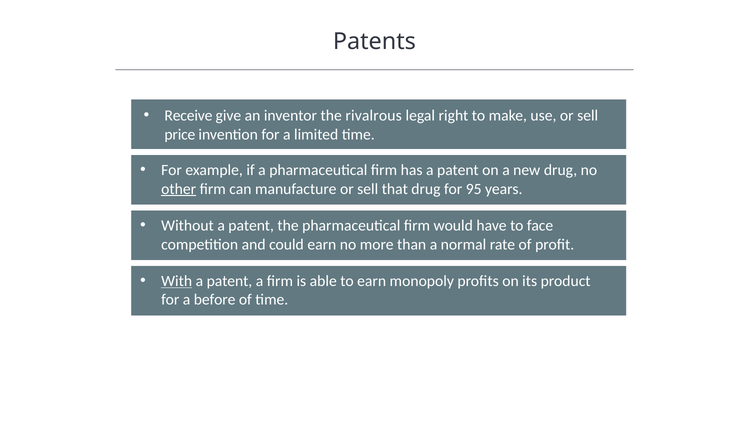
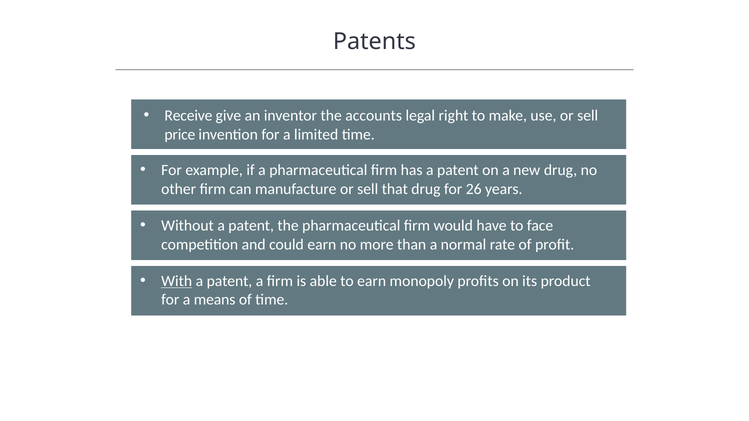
rivalrous: rivalrous -> accounts (374, 116)
other underline: present -> none (179, 189)
95: 95 -> 26 (474, 189)
before: before -> means (215, 300)
